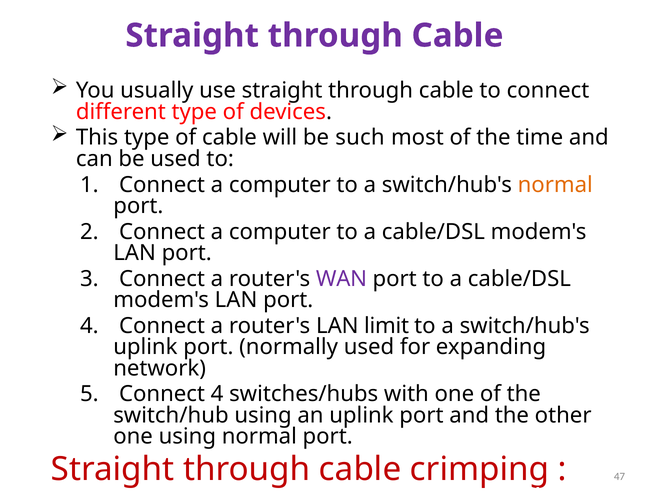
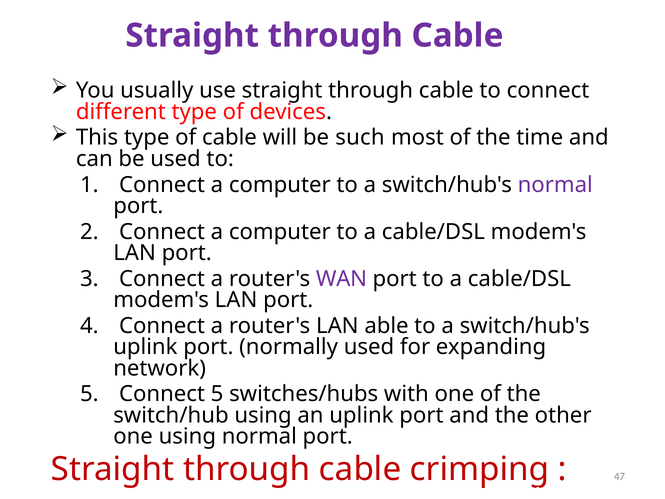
normal colour: orange -> purple (555, 185)
limit: limit -> able (386, 326)
Connect 4: 4 -> 5 (217, 394)
